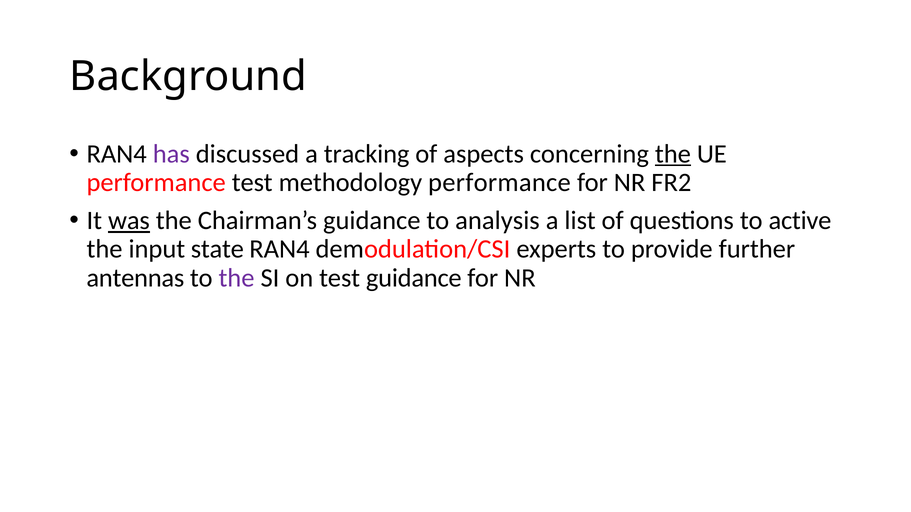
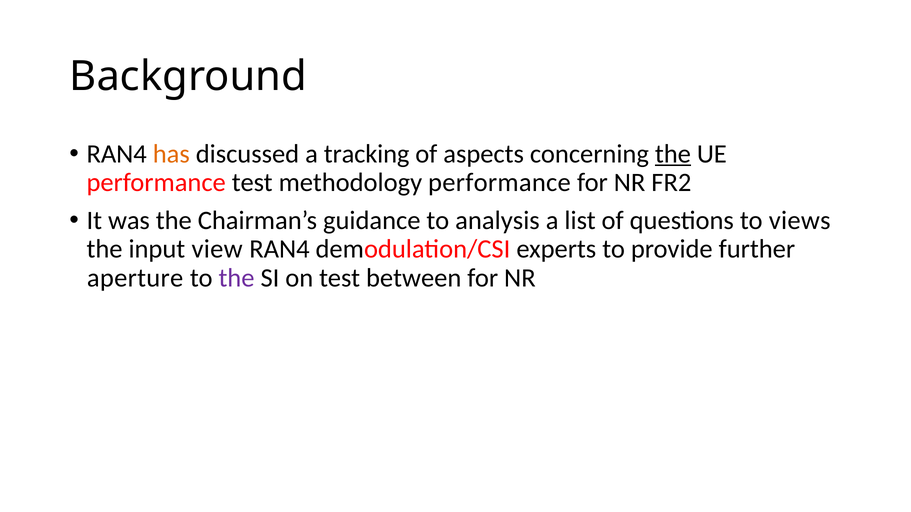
has colour: purple -> orange (171, 154)
was underline: present -> none (129, 221)
active: active -> views (800, 221)
state: state -> view (217, 249)
antennas: antennas -> aperture (135, 278)
test guidance: guidance -> between (414, 278)
